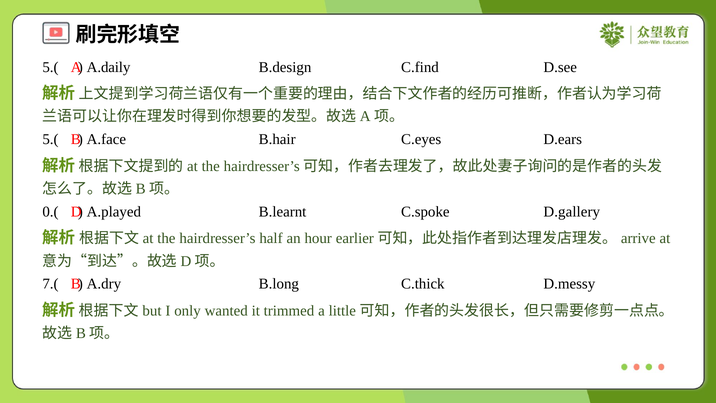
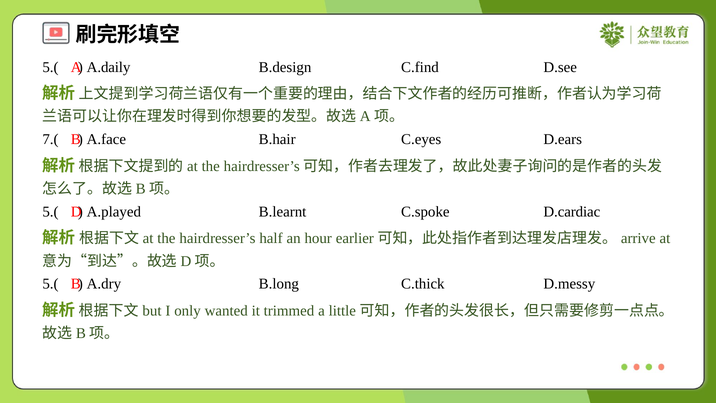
5.(: 5.( -> 7.( (50, 139)
0.(: 0.( -> 5.( (50, 211)
D.gallery: D.gallery -> D.cardiac (572, 211)
7.(: 7.( -> 5.( (50, 284)
